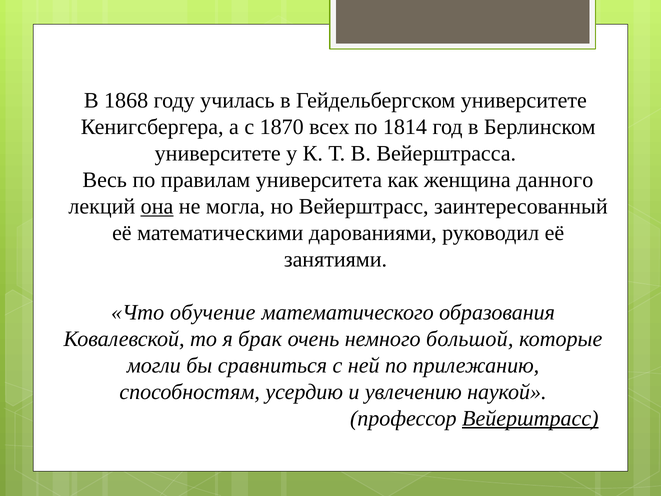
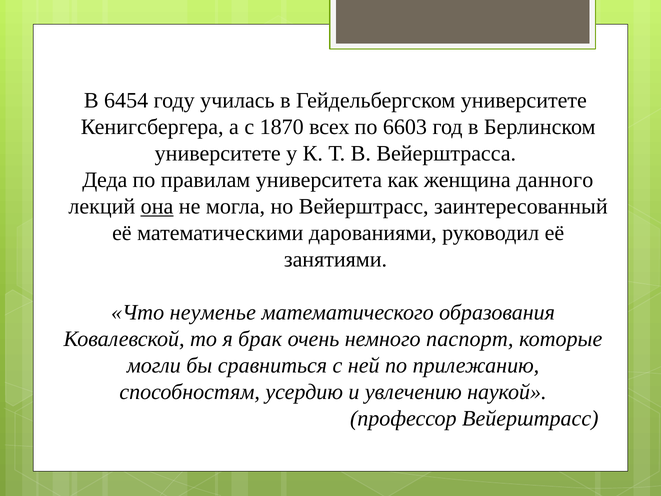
1868: 1868 -> 6454 (126, 101)
1814: 1814 -> 6603 (405, 127)
Весь: Весь -> Деда (105, 180)
обучение: обучение -> неуменье (213, 312)
большой: большой -> паспорт (470, 339)
Вейерштрасс underline: present -> none (530, 418)
